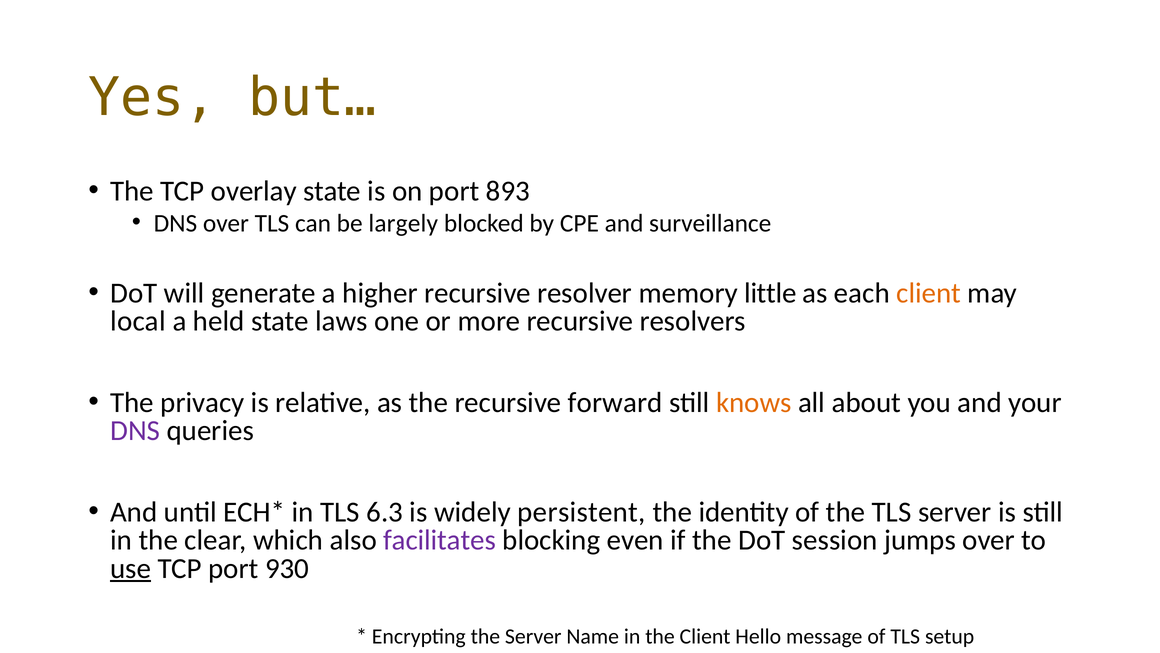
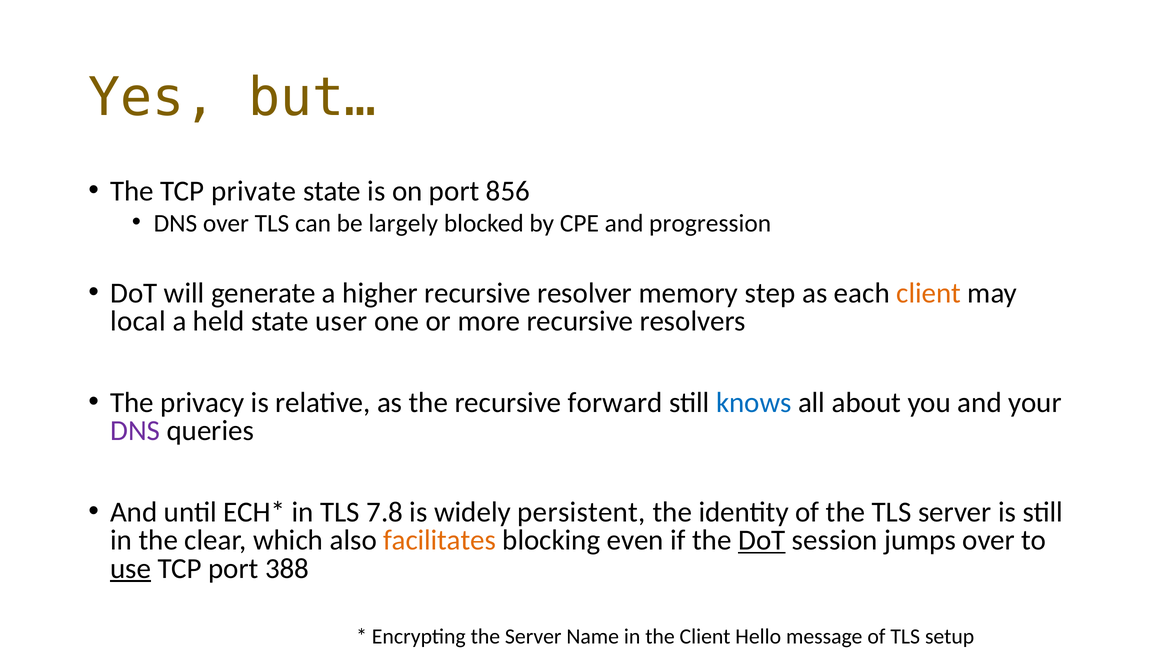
overlay: overlay -> private (254, 191)
893: 893 -> 856 (508, 191)
surveillance: surveillance -> progression (710, 223)
little: little -> step (770, 293)
laws: laws -> user (341, 321)
knows colour: orange -> blue (754, 402)
6.3: 6.3 -> 7.8 (385, 512)
facilitates colour: purple -> orange (440, 540)
DoT underline: none -> present (762, 540)
930: 930 -> 388 (287, 568)
